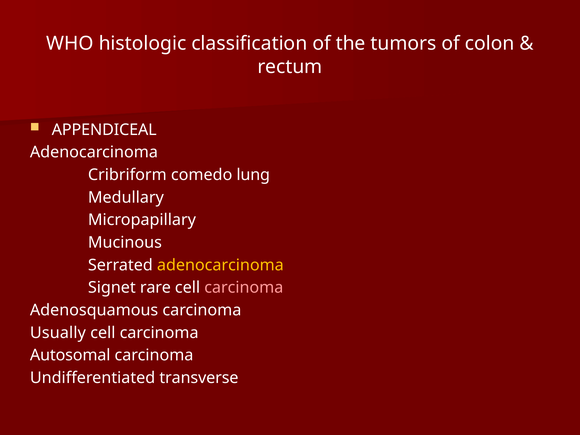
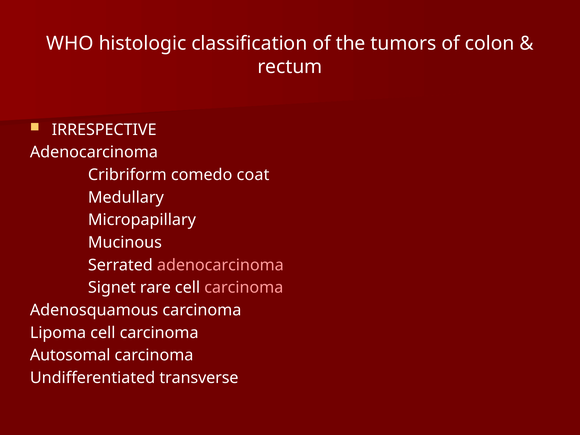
APPENDICEAL: APPENDICEAL -> IRRESPECTIVE (104, 130)
lung: lung -> coat (253, 175)
adenocarcinoma colour: yellow -> pink (220, 265)
Usually: Usually -> Lipoma (58, 333)
